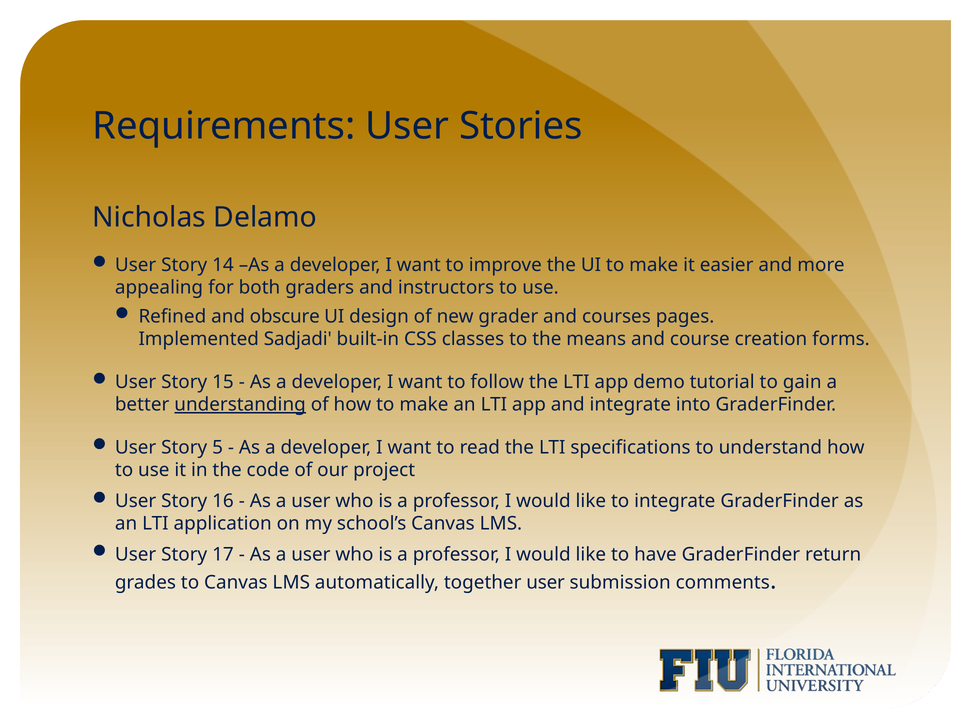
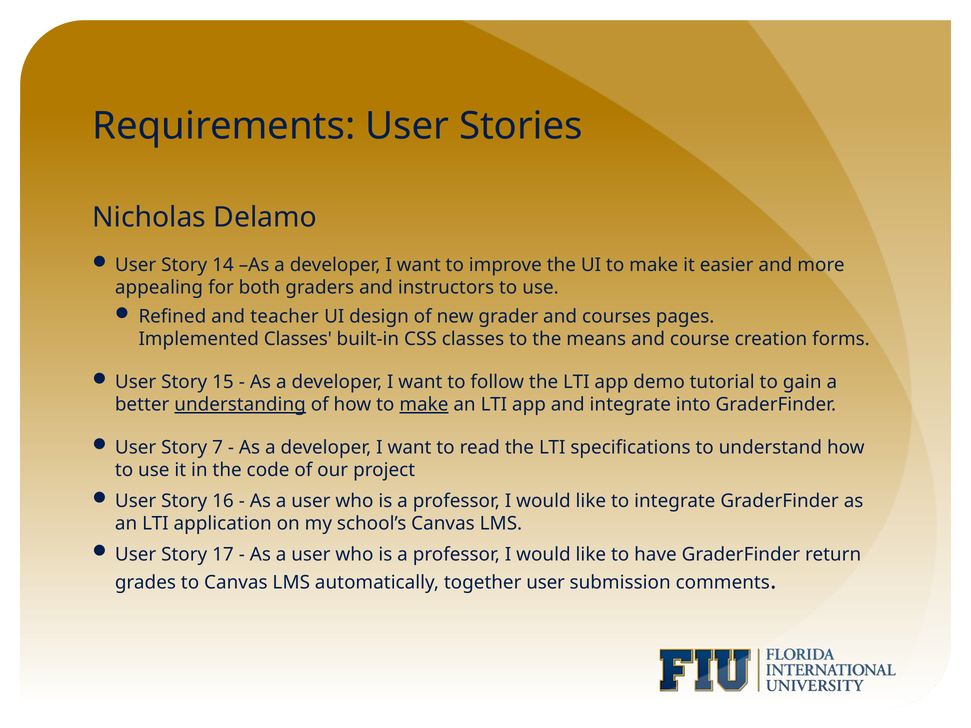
obscure: obscure -> teacher (285, 316)
Implemented Sadjadi: Sadjadi -> Classes (298, 339)
make underline: none -> present (424, 405)
5: 5 -> 7 (218, 448)
